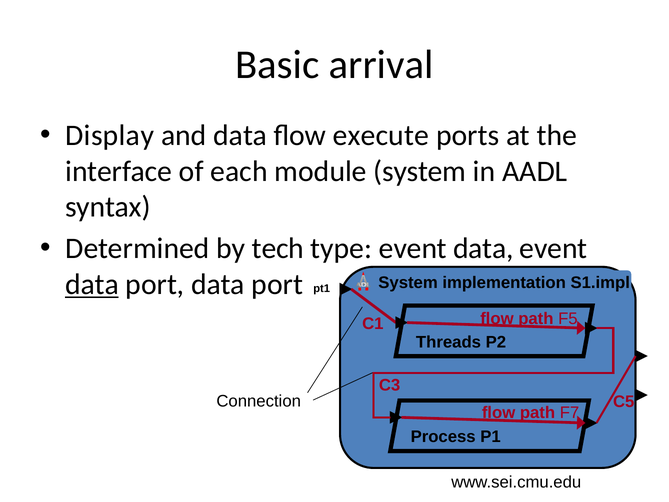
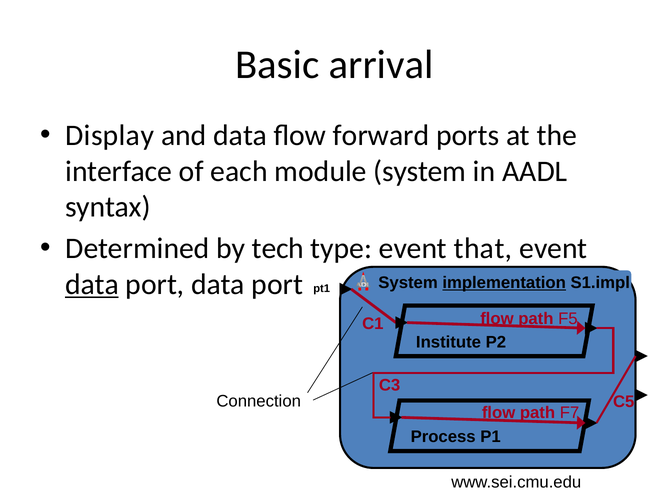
execute: execute -> forward (381, 136)
type event data: data -> that (483, 249)
implementation underline: none -> present (504, 283)
Threads: Threads -> Institute (449, 342)
